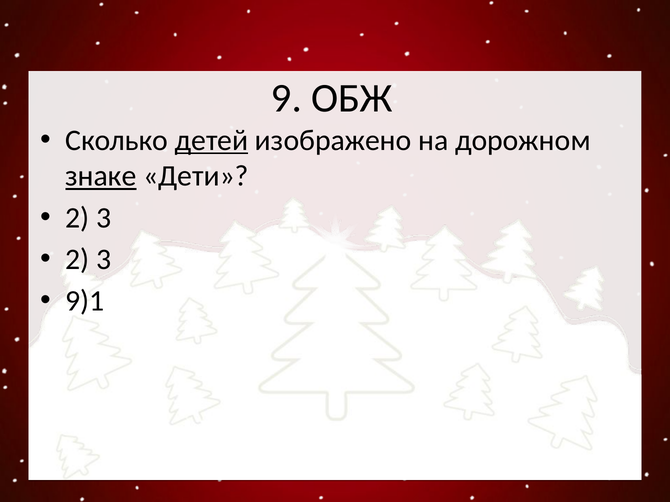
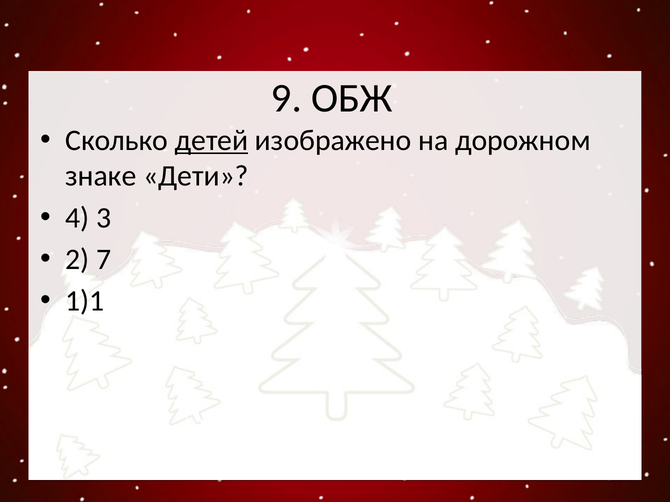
знаке underline: present -> none (101, 176)
2: 2 -> 4 (77, 218)
3: 3 -> 7 (104, 260)
9)1: 9)1 -> 1)1 (85, 301)
